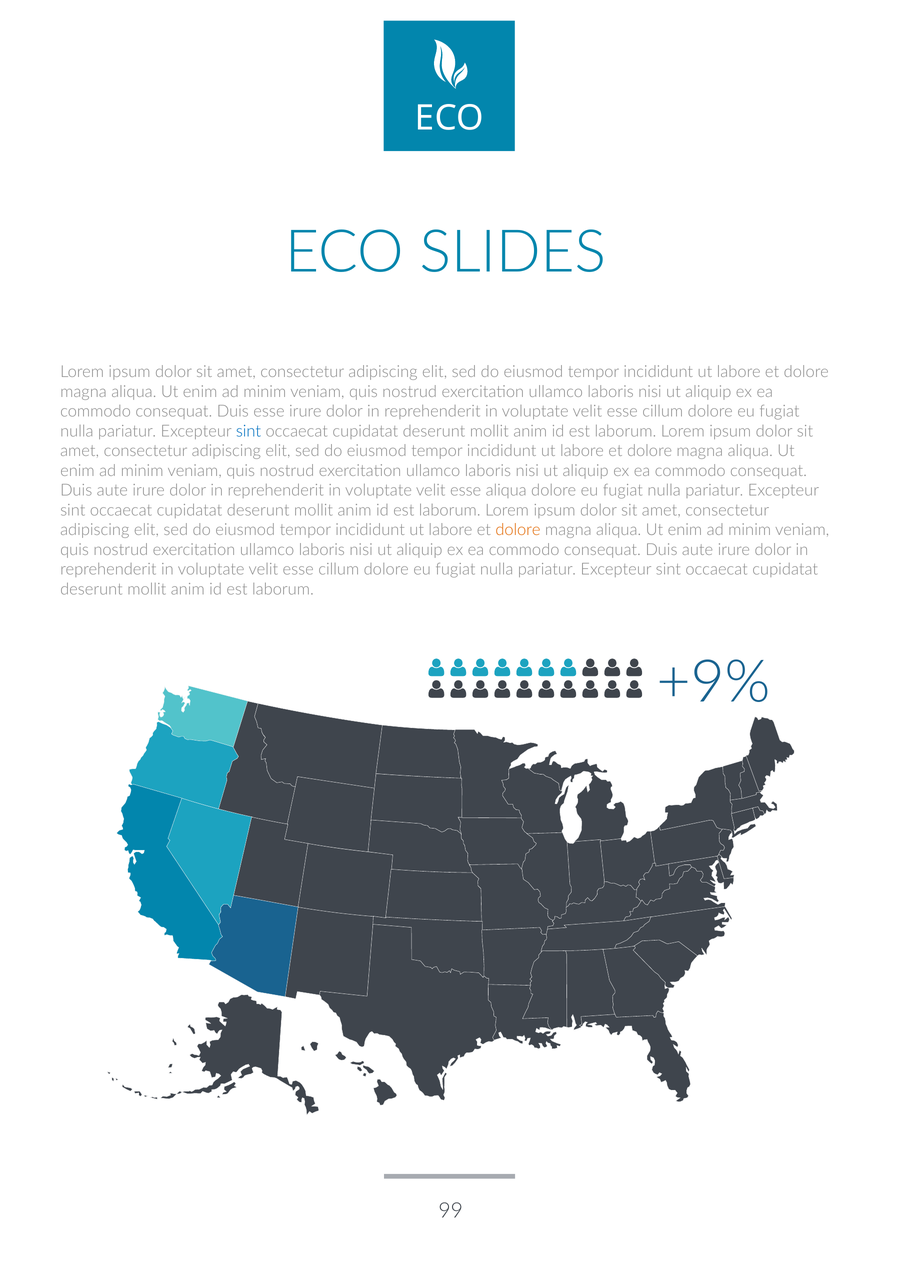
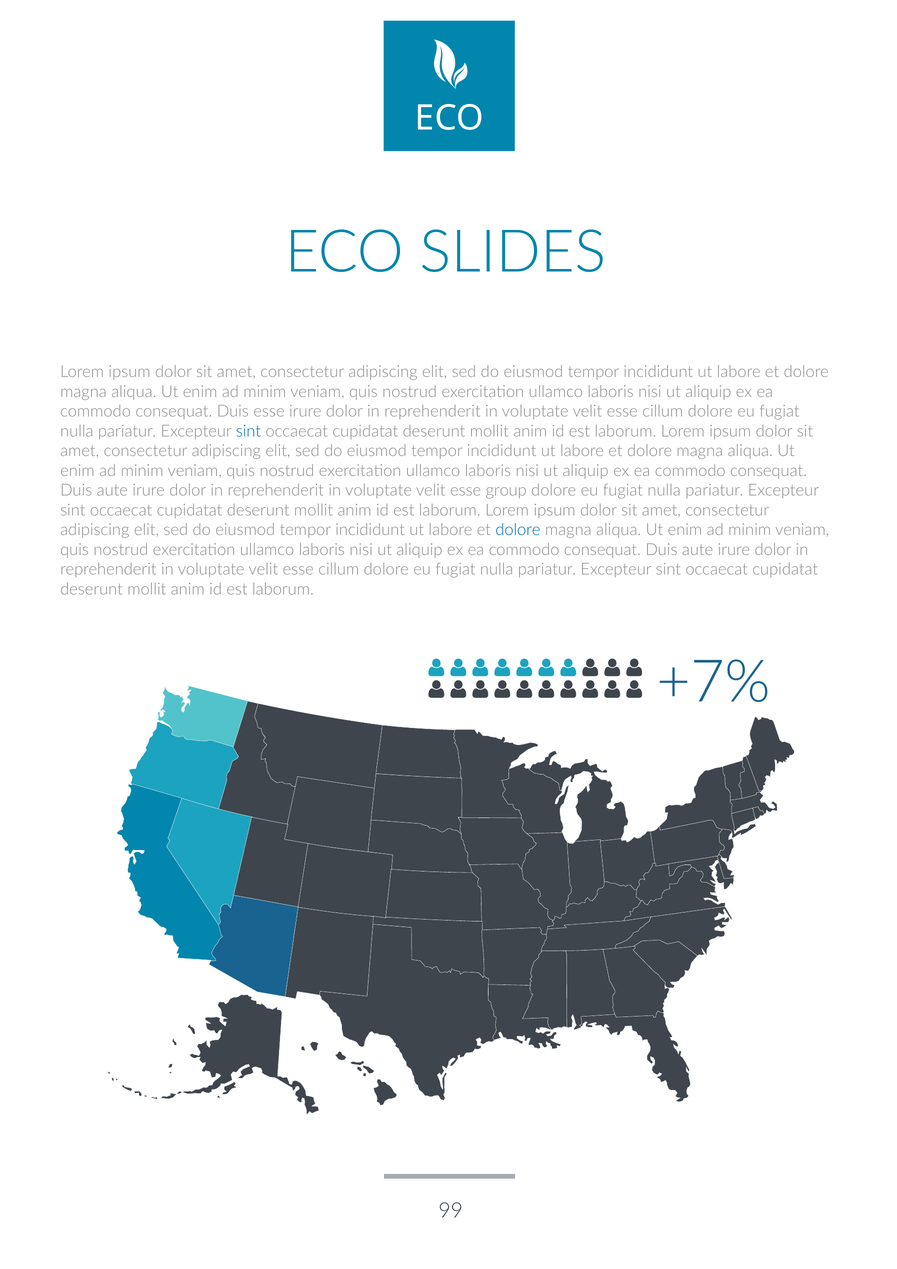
esse aliqua: aliqua -> group (506, 490)
dolore colour: orange -> blue (518, 530)
+9%: +9% -> +7% (713, 682)
